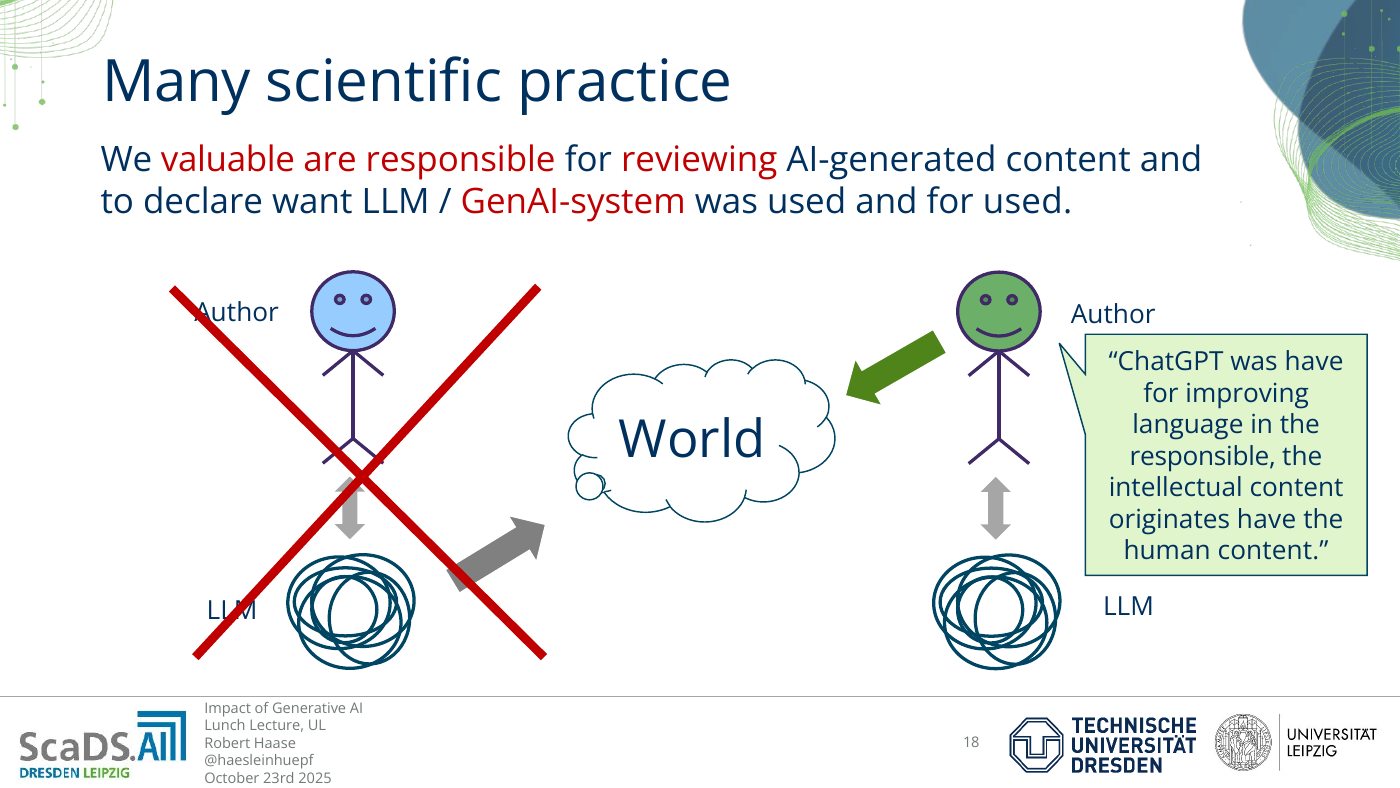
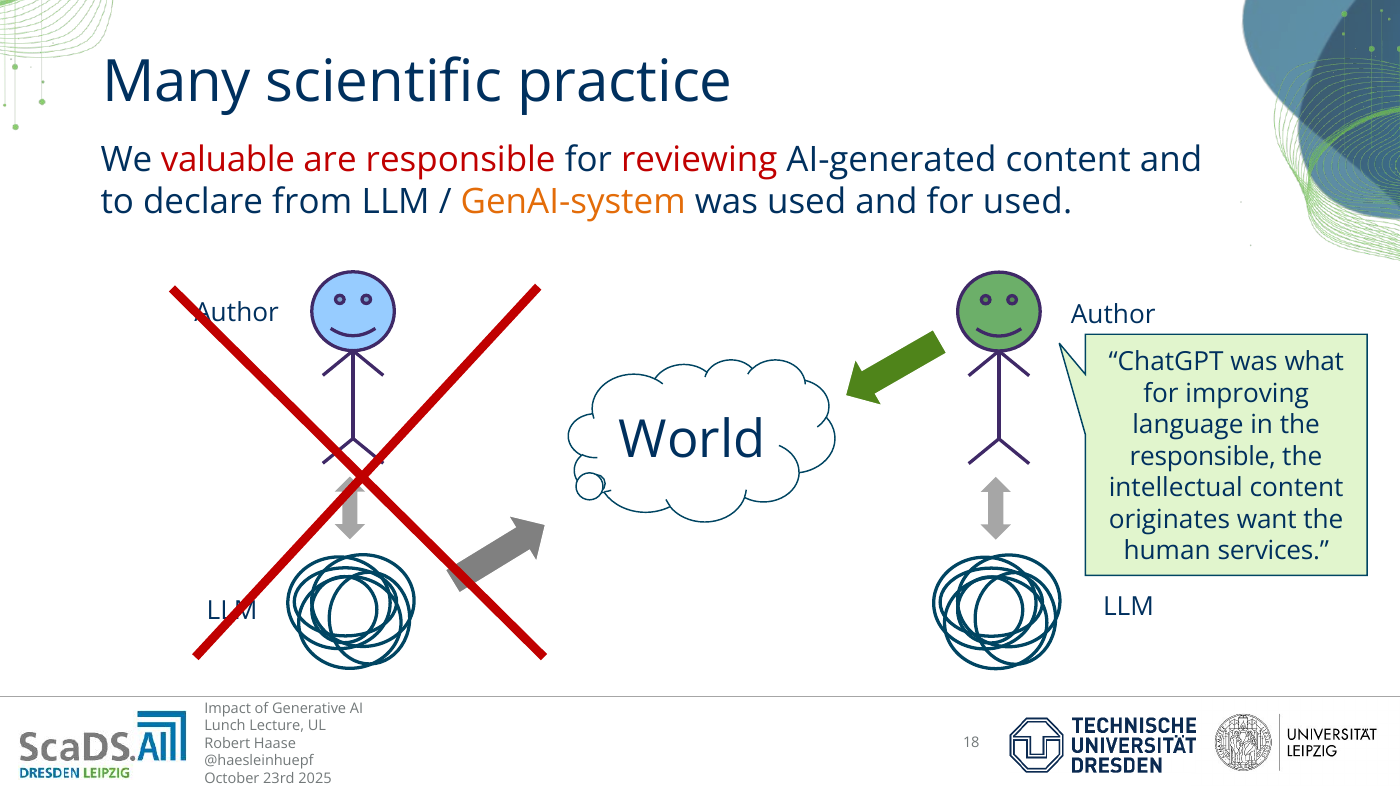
want: want -> from (312, 201)
GenAI-system colour: red -> orange (573, 201)
was have: have -> what (1314, 362)
originates have: have -> want (1267, 519)
human content: content -> services (1273, 551)
